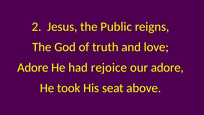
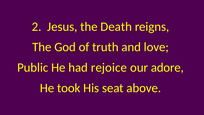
Public: Public -> Death (116, 27)
Adore: Adore -> Public (33, 67)
